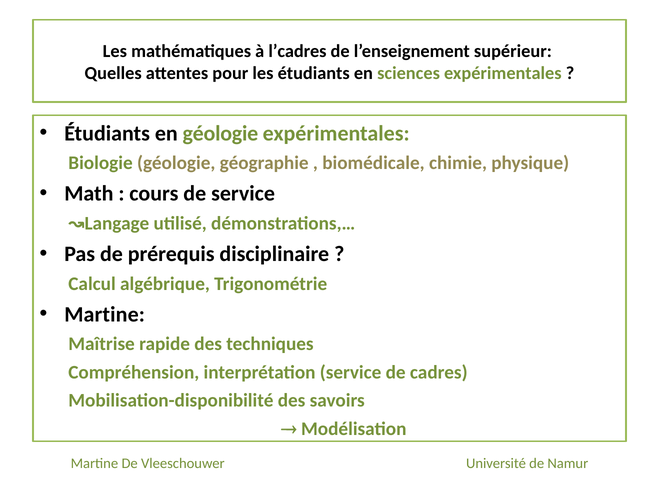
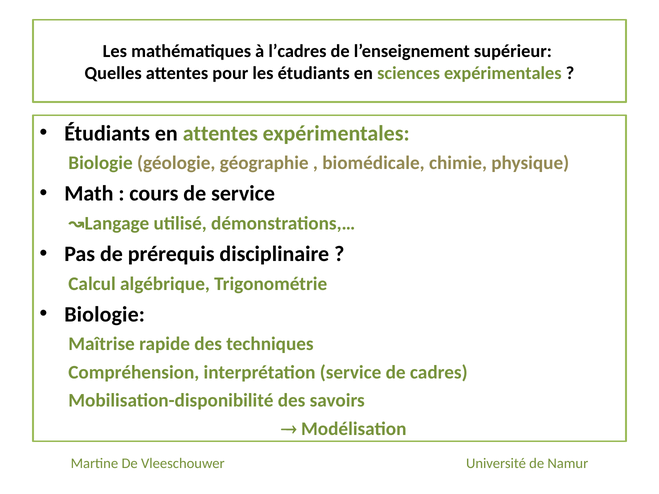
en géologie: géologie -> attentes (220, 133)
Martine: Martine -> Biologie (105, 315)
